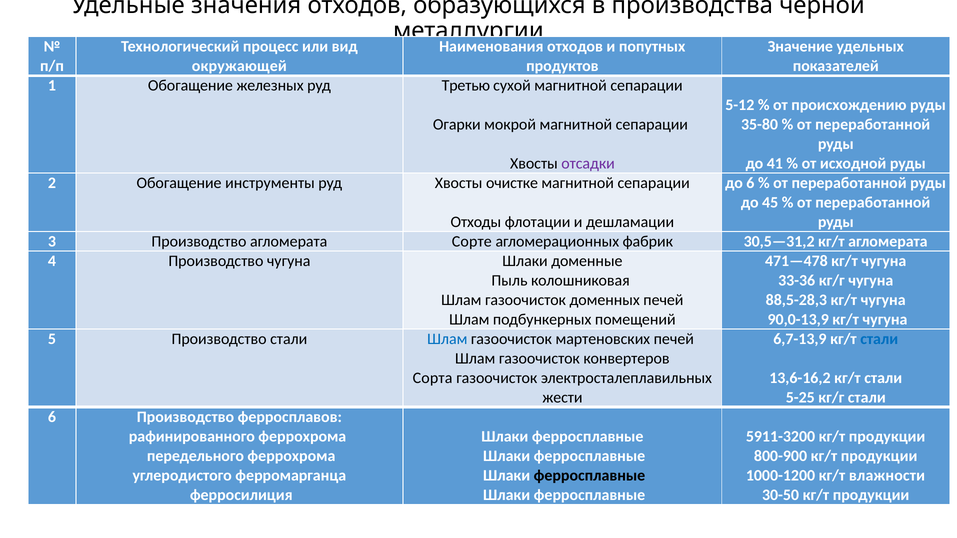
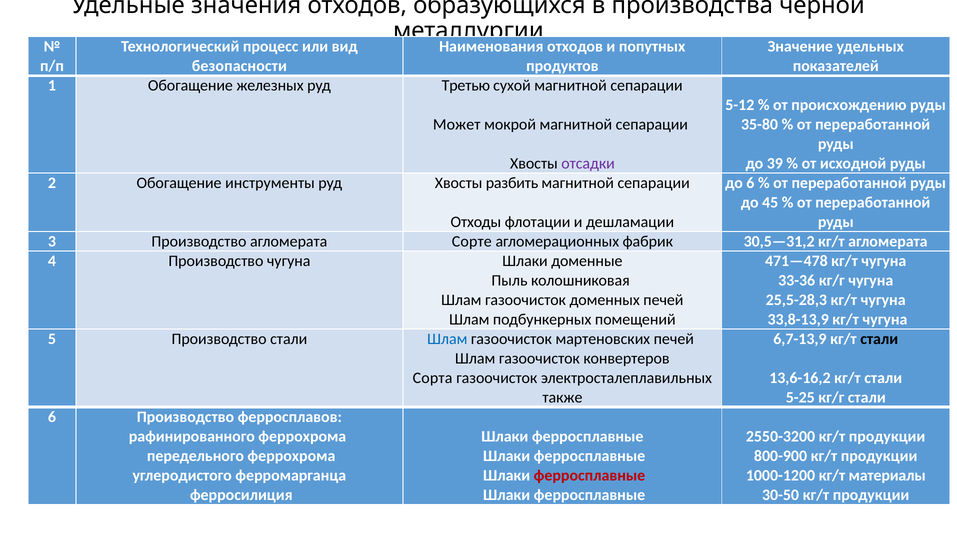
окружающей: окружающей -> безопасности (239, 66)
Огарки: Огарки -> Может (457, 125)
41: 41 -> 39 (775, 164)
очистке: очистке -> разбить (512, 183)
88,5-28,3: 88,5-28,3 -> 25,5-28,3 (796, 300)
90,0-13,9: 90,0-13,9 -> 33,8-13,9 (798, 320)
стали colour: blue -> black (879, 339)
жести: жести -> также (562, 398)
5911-3200: 5911-3200 -> 2550-3200 (781, 437)
ферросплавные colour: black -> red (589, 476)
влажности: влажности -> материалы (887, 476)
